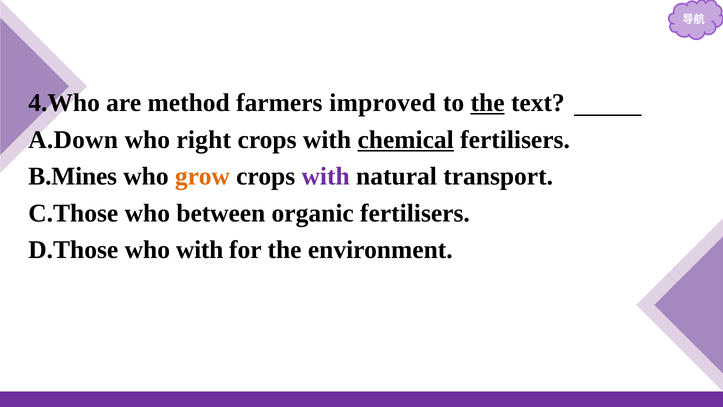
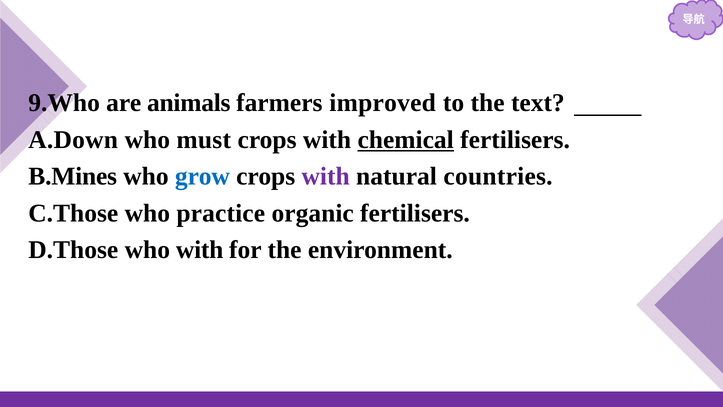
4.Who: 4.Who -> 9.Who (64, 103)
method: method -> animals (189, 103)
the underline: present -> none (488, 103)
right: right -> must (204, 140)
grow colour: orange -> blue (202, 176)
transport: transport -> countries (498, 176)
between: between -> practice (221, 213)
